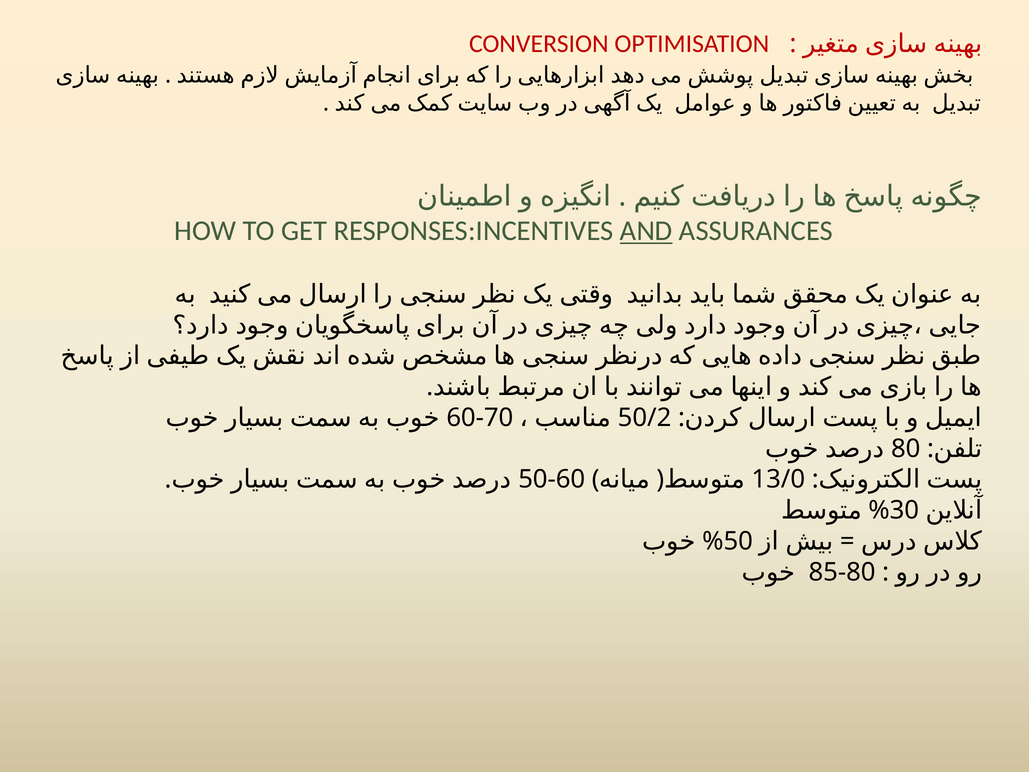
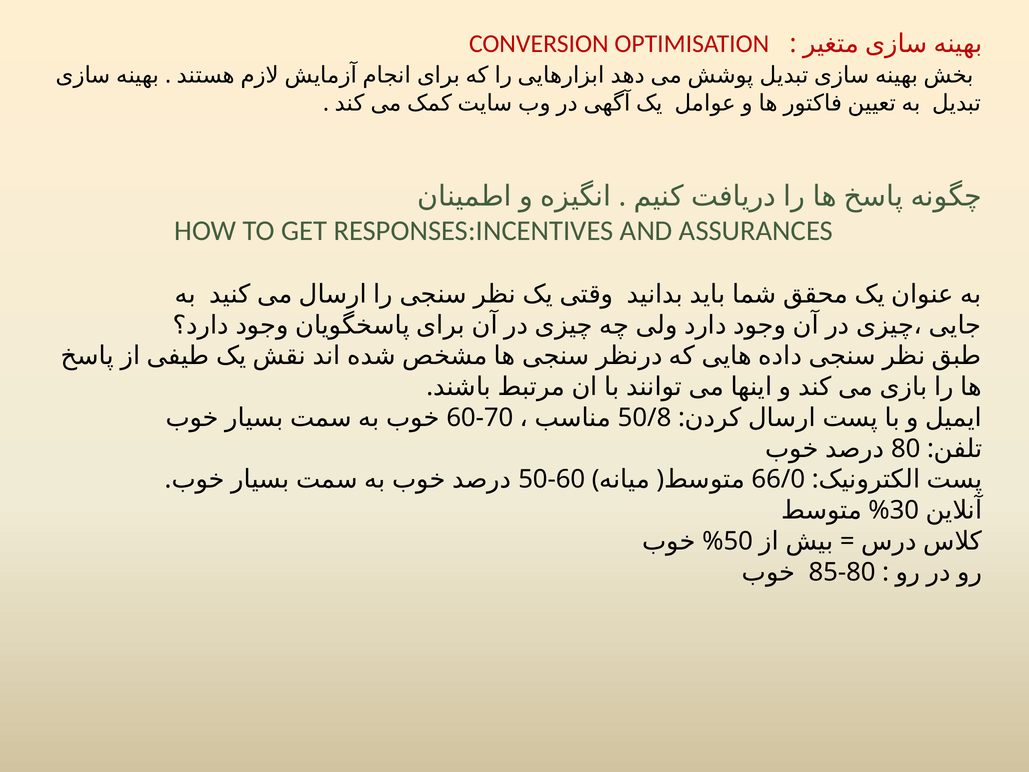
AND underline: present -> none (646, 231)
50/2: 50/2 -> 50/8 (645, 418)
13/0: 13/0 -> 66/0 (778, 479)
